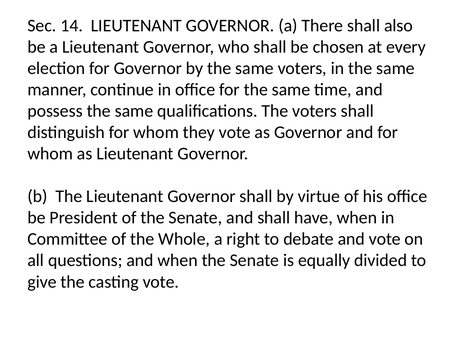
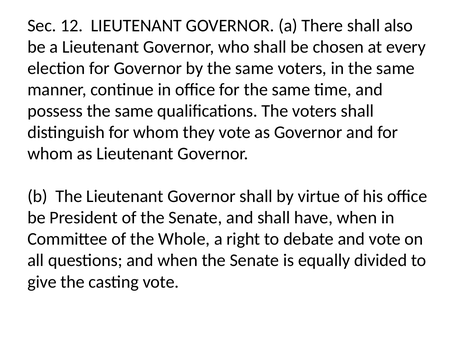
14: 14 -> 12 (72, 26)
